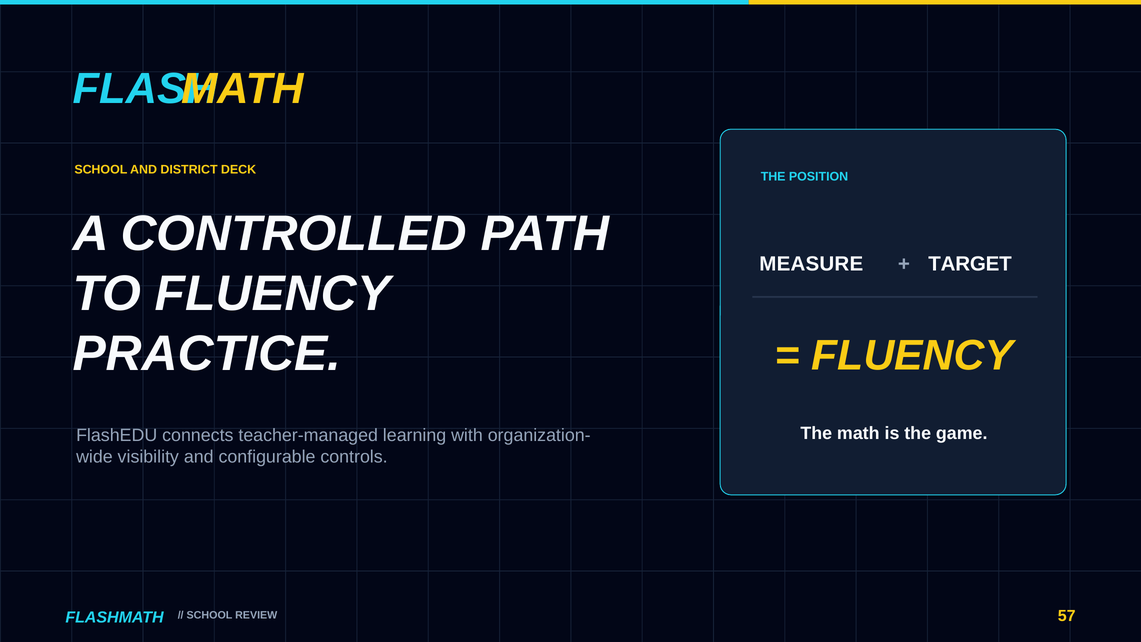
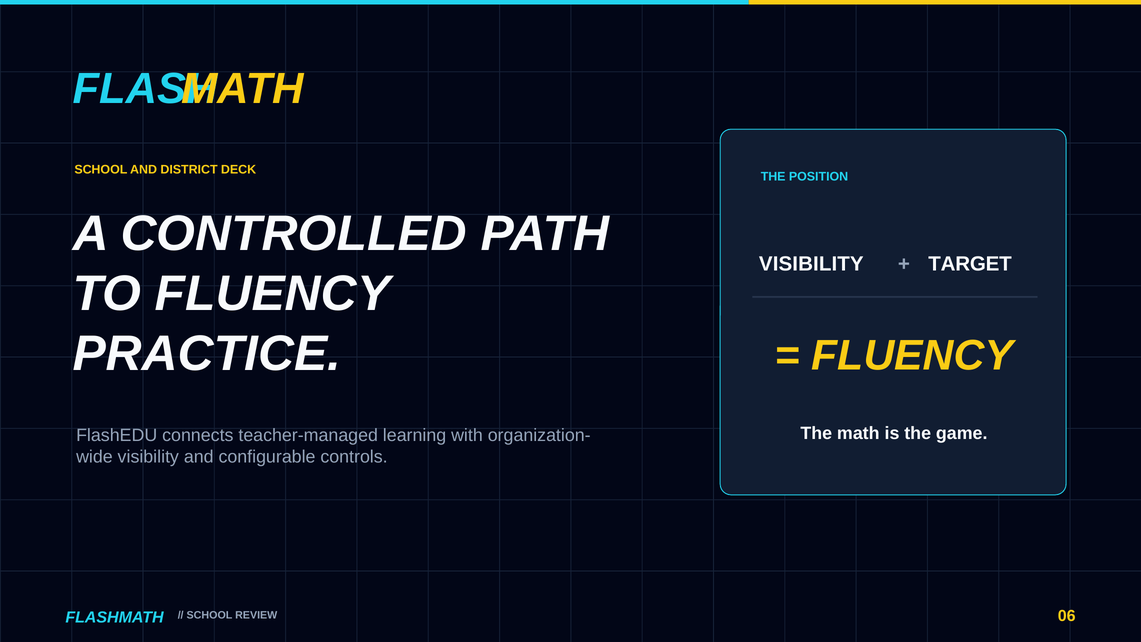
MEASURE: MEASURE -> VISIBILITY (811, 264)
57: 57 -> 06 (1067, 616)
